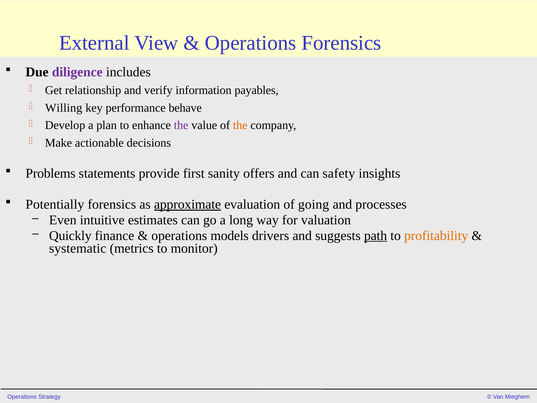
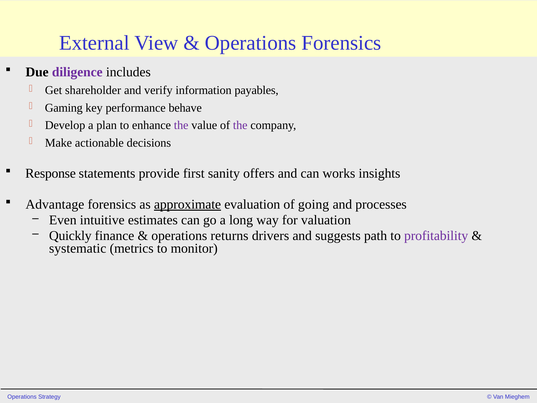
relationship: relationship -> shareholder (93, 90)
Willing: Willing -> Gaming (64, 108)
the colour: orange -> purple (240, 125)
Problems: Problems -> Response (51, 173)
safety: safety -> works (339, 173)
Potentially: Potentially -> Advantage (55, 204)
models: models -> returns (230, 235)
path underline: present -> none (376, 235)
profitability colour: orange -> purple (436, 235)
